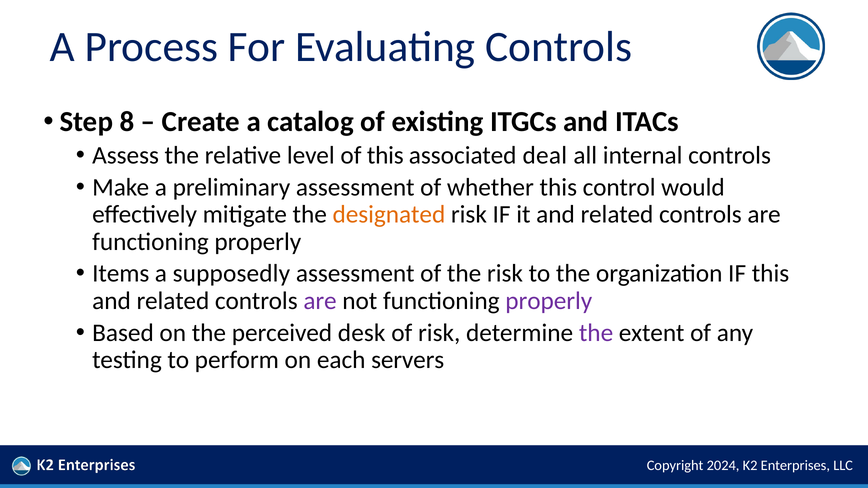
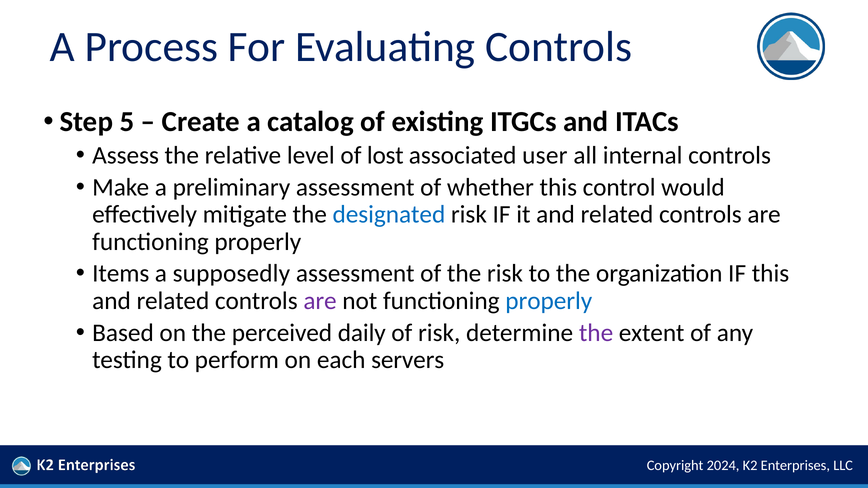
8: 8 -> 5 (127, 122)
of this: this -> lost (385, 156)
deal: deal -> user (545, 156)
designated colour: orange -> blue (389, 215)
properly colour: purple -> blue (549, 301)
desk: desk -> daily (362, 333)
